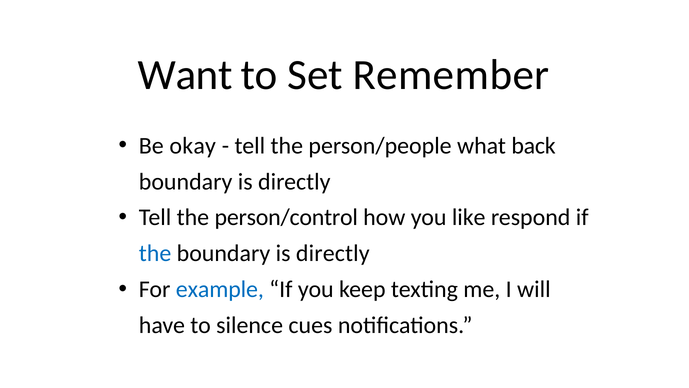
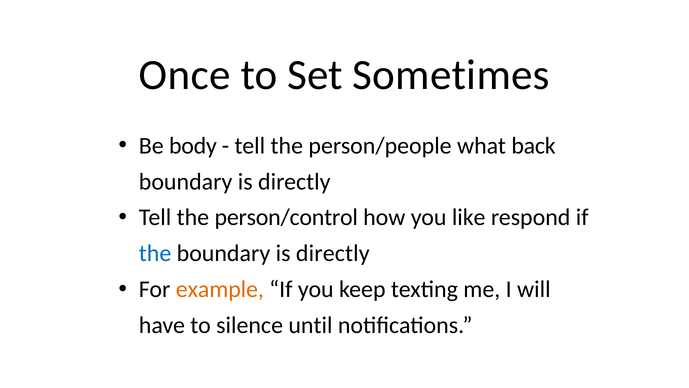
Want: Want -> Once (185, 75)
Remember: Remember -> Sometimes (451, 75)
okay: okay -> body (193, 146)
example colour: blue -> orange (220, 289)
cues: cues -> until (310, 325)
